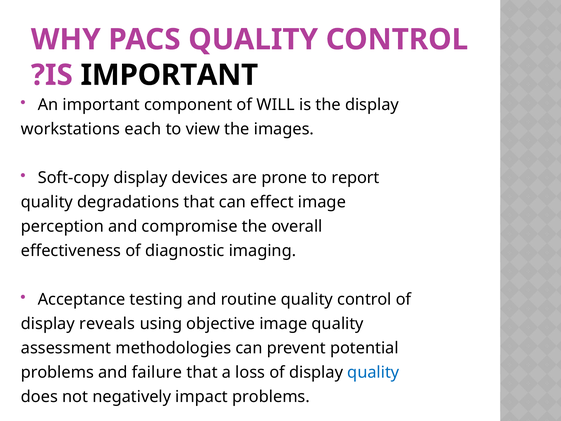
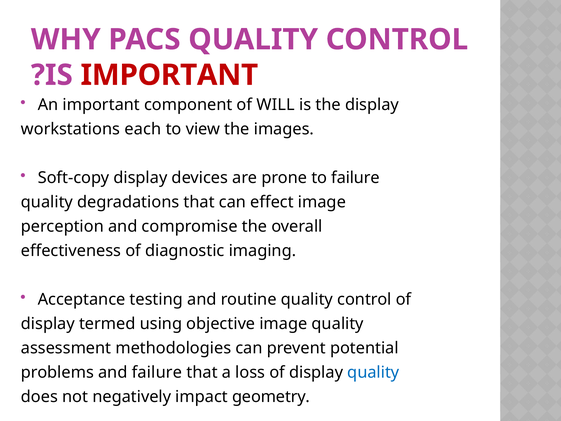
IMPORTANT colour: black -> red (169, 75)
to report: report -> failure (355, 178)
reveals: reveals -> termed (107, 324)
impact problems: problems -> geometry (271, 397)
